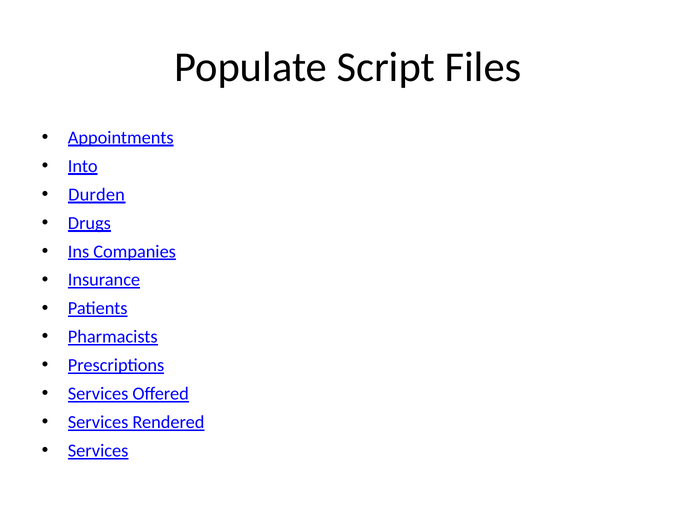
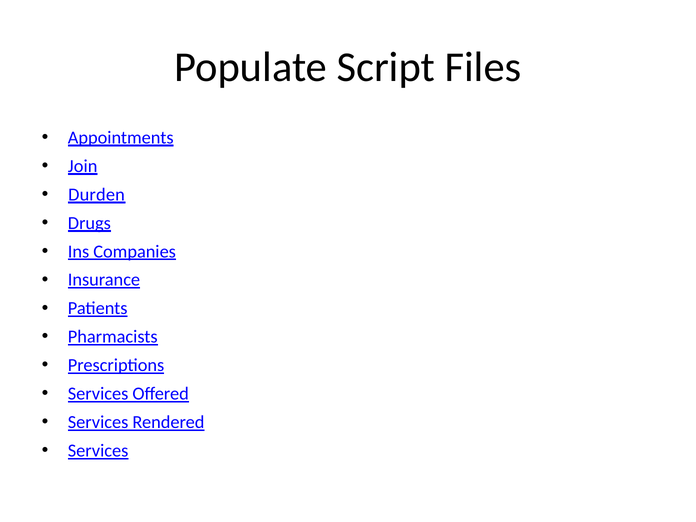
Into: Into -> Join (83, 166)
